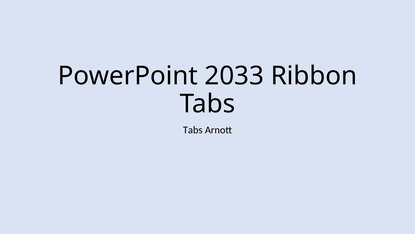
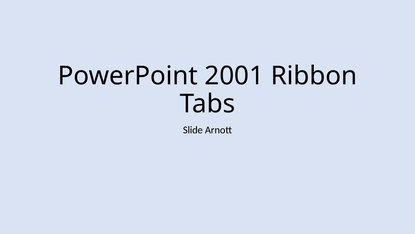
2033: 2033 -> 2001 (234, 76)
Tabs: Tabs -> Slide (193, 130)
